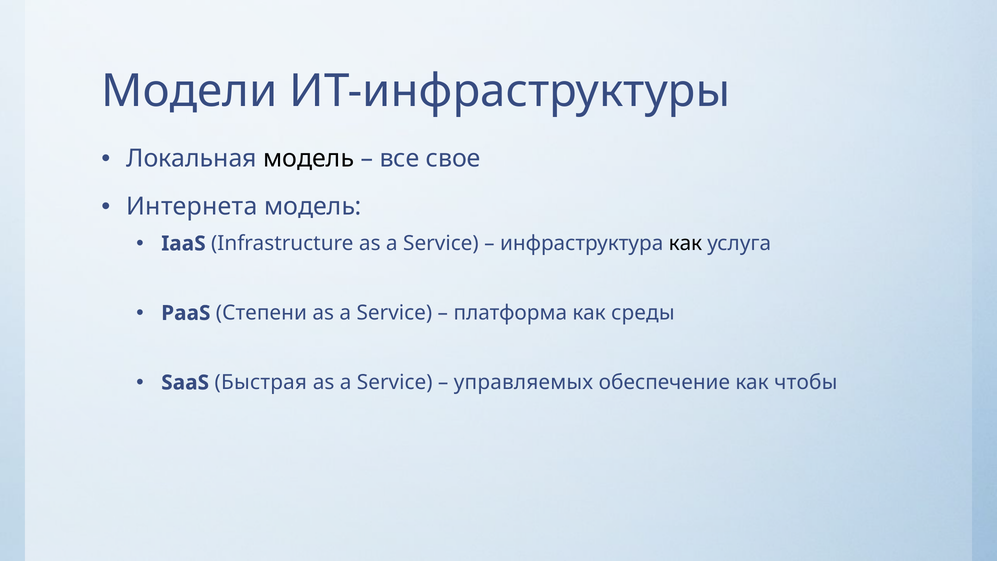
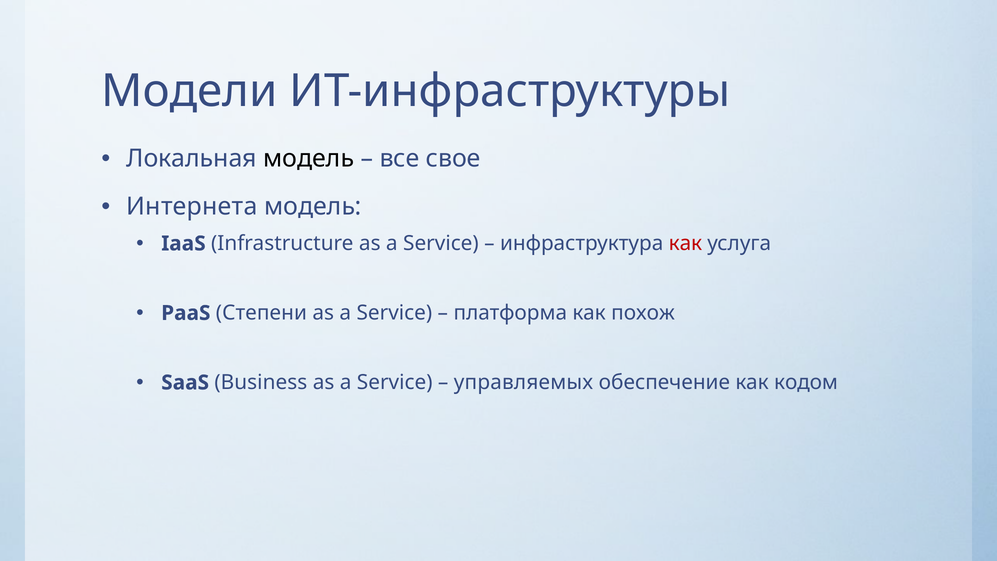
как colour: black -> red (685, 244)
среды: среды -> похож (643, 313)
Быстрая: Быстрая -> Business (261, 383)
чтобы: чтобы -> кодом (806, 383)
